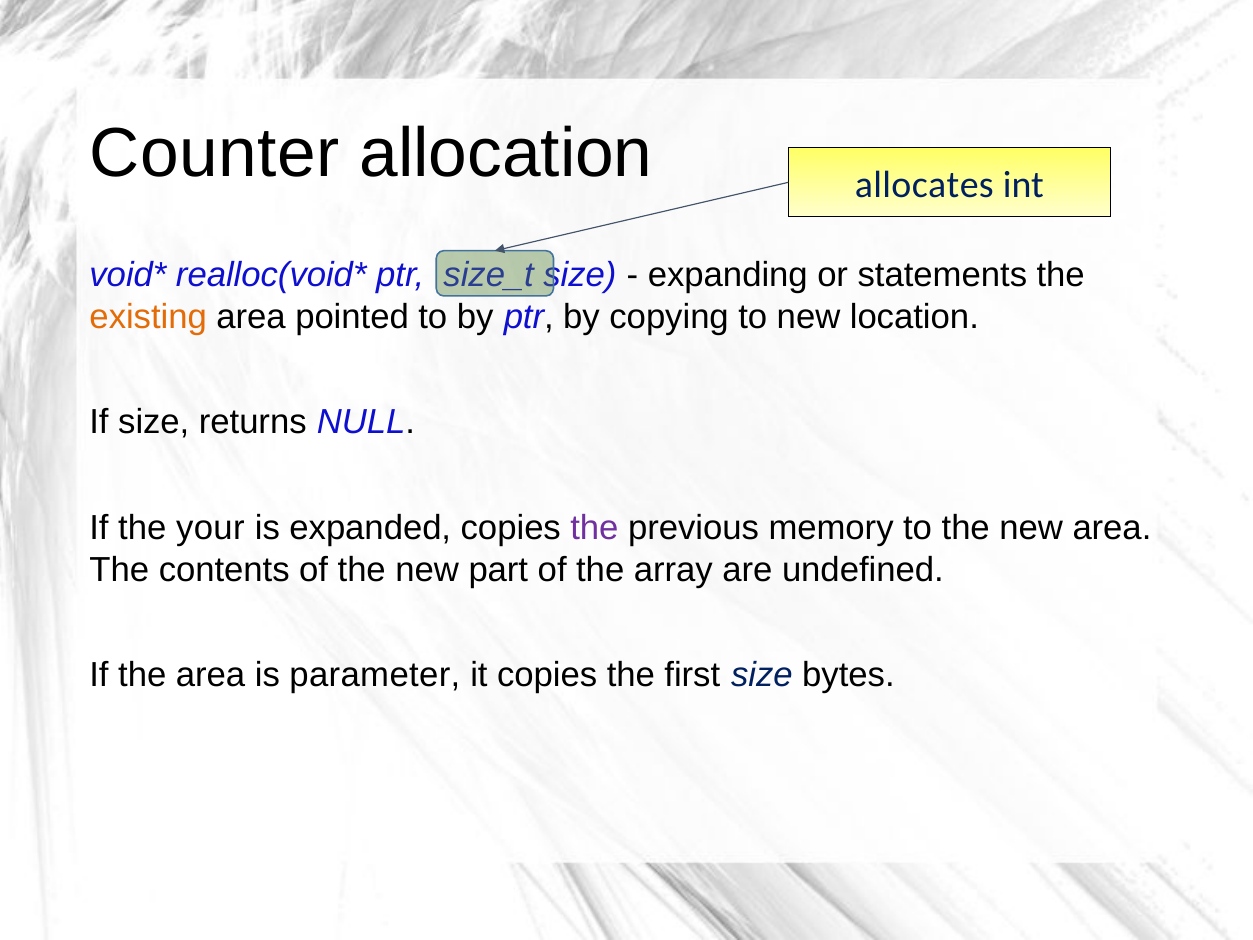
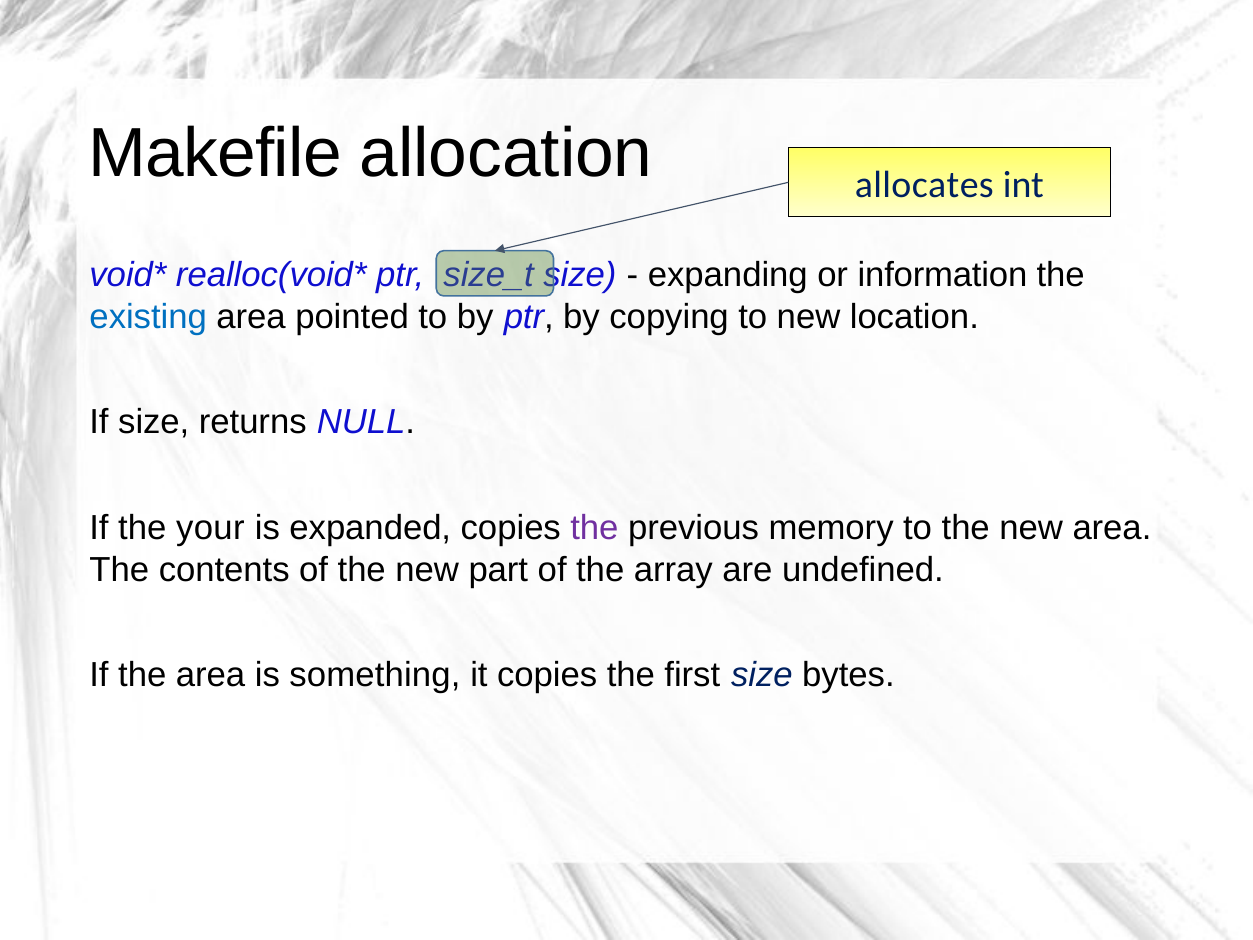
Counter: Counter -> Makefile (215, 153)
statements: statements -> information (942, 275)
existing colour: orange -> blue (148, 317)
parameter: parameter -> something (375, 675)
